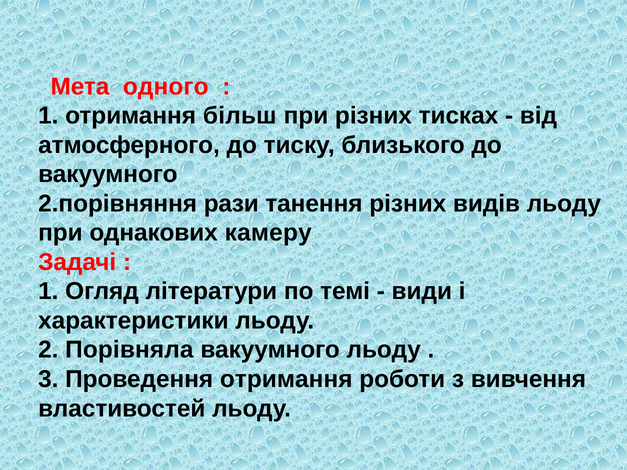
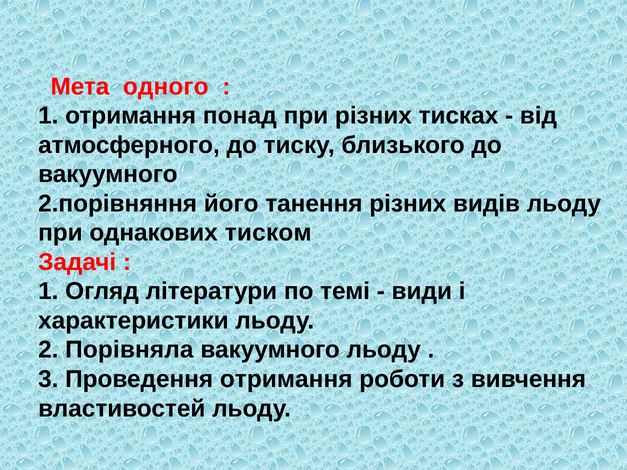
більш: більш -> понад (240, 116)
рази: рази -> його (231, 204)
камеру: камеру -> тиском (268, 233)
